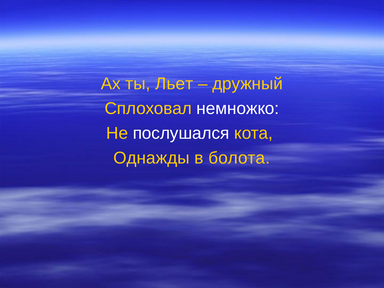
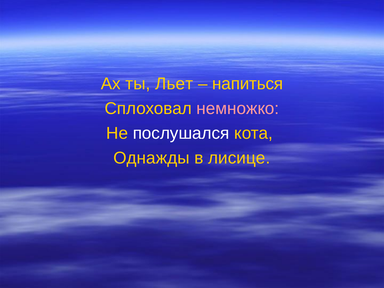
дружный: дружный -> напиться (248, 84)
немножко colour: white -> pink (238, 109)
болота: болота -> лисице (239, 158)
